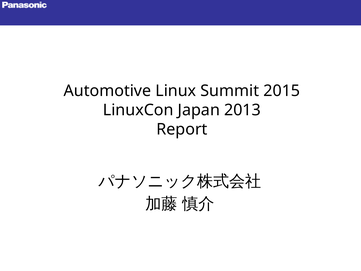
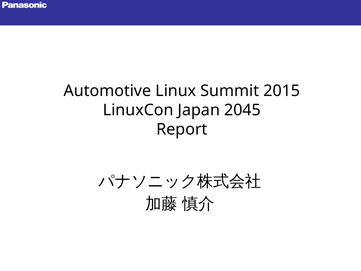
2013: 2013 -> 2045 (242, 110)
